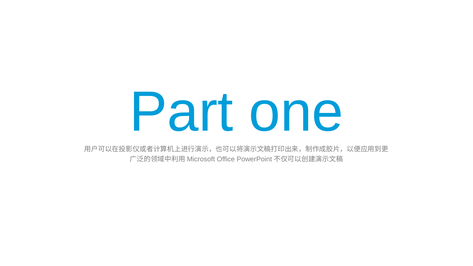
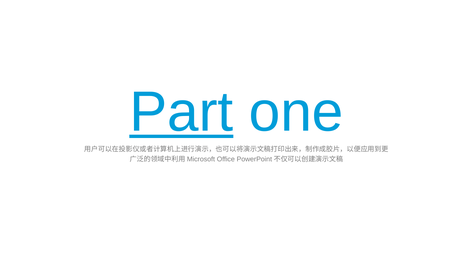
Part underline: none -> present (181, 112)
